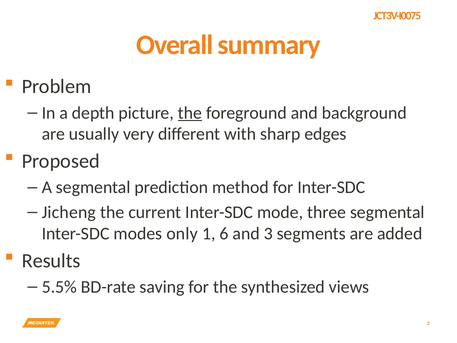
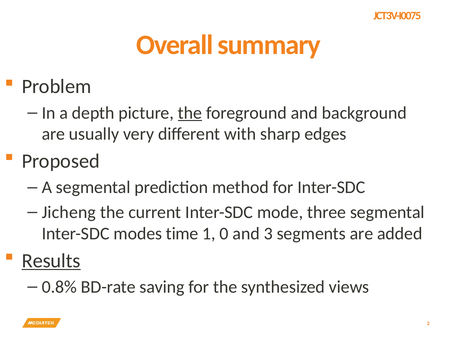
only: only -> time (182, 233)
6: 6 -> 0 (224, 233)
Results underline: none -> present (51, 261)
5.5%: 5.5% -> 0.8% (59, 287)
